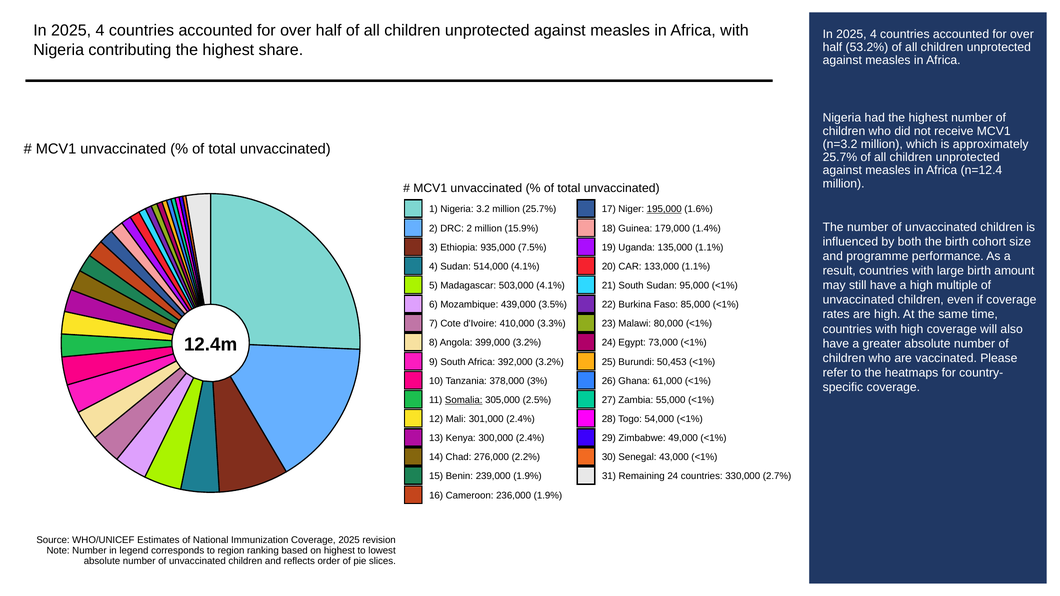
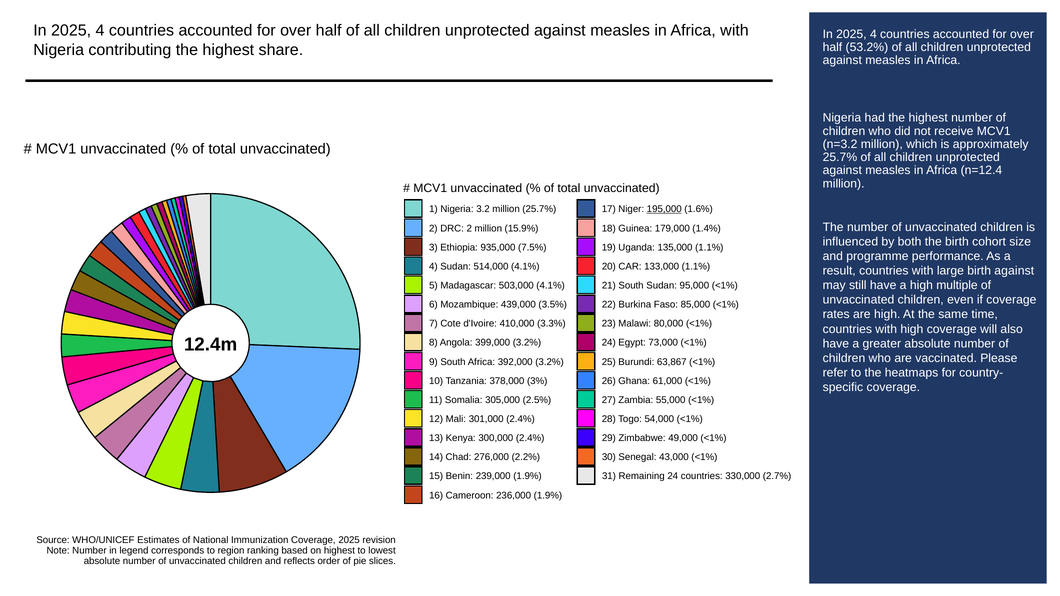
birth amount: amount -> against (1014, 271)
50,453: 50,453 -> 63,867 (672, 362)
Somalia underline: present -> none (464, 400)
